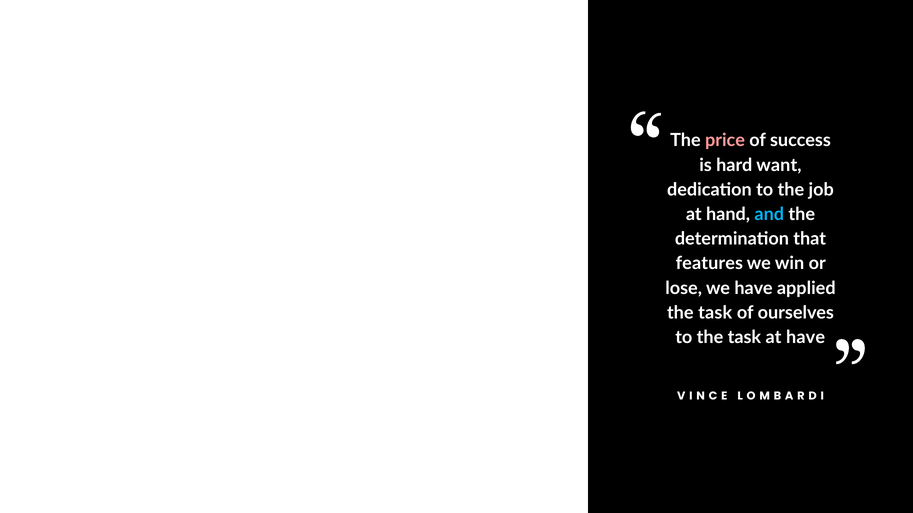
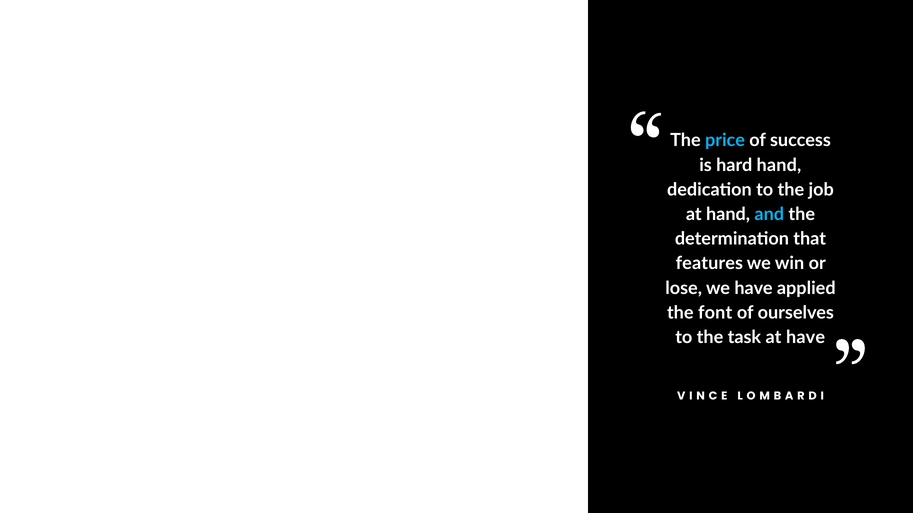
price colour: pink -> light blue (725, 141)
hard want: want -> hand (779, 165)
task: task -> font (715, 313)
